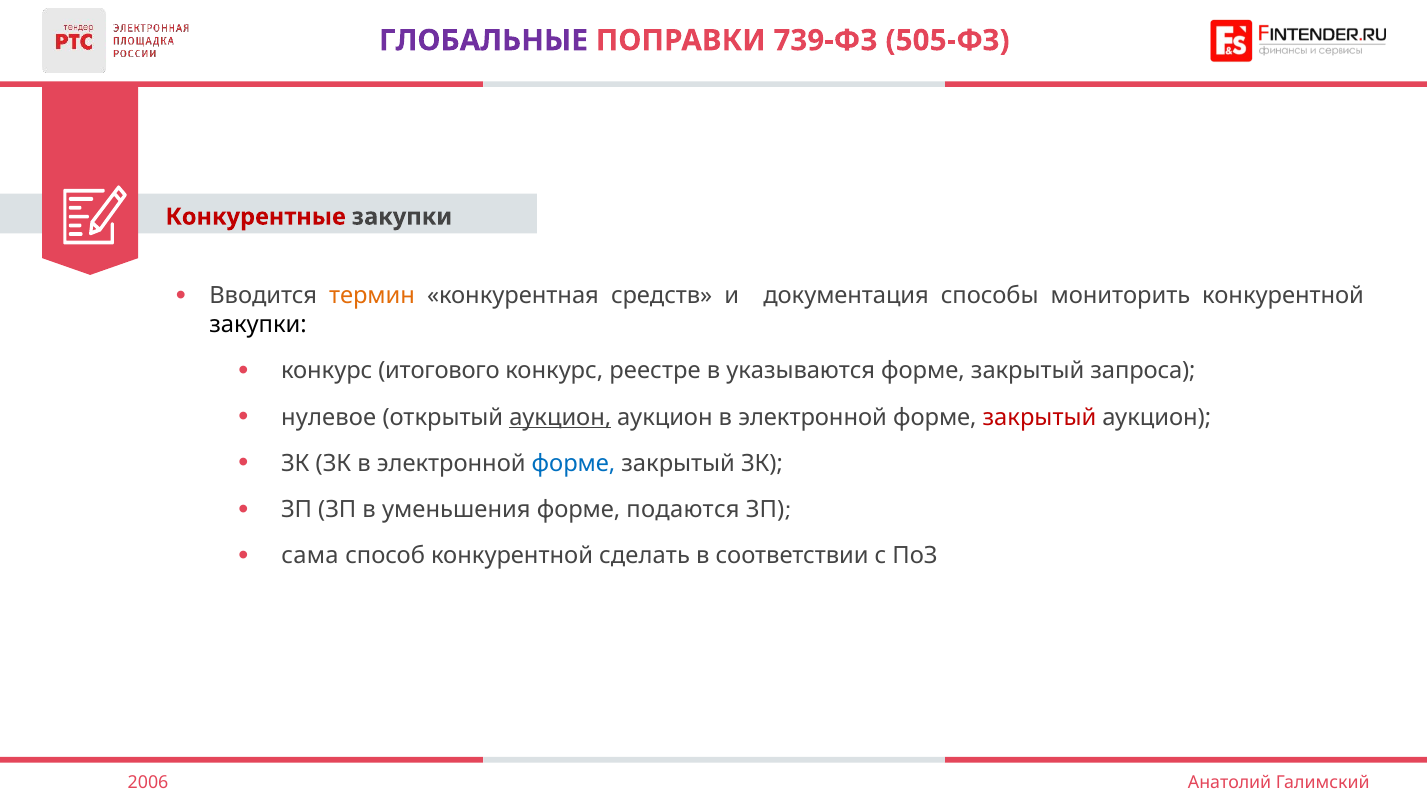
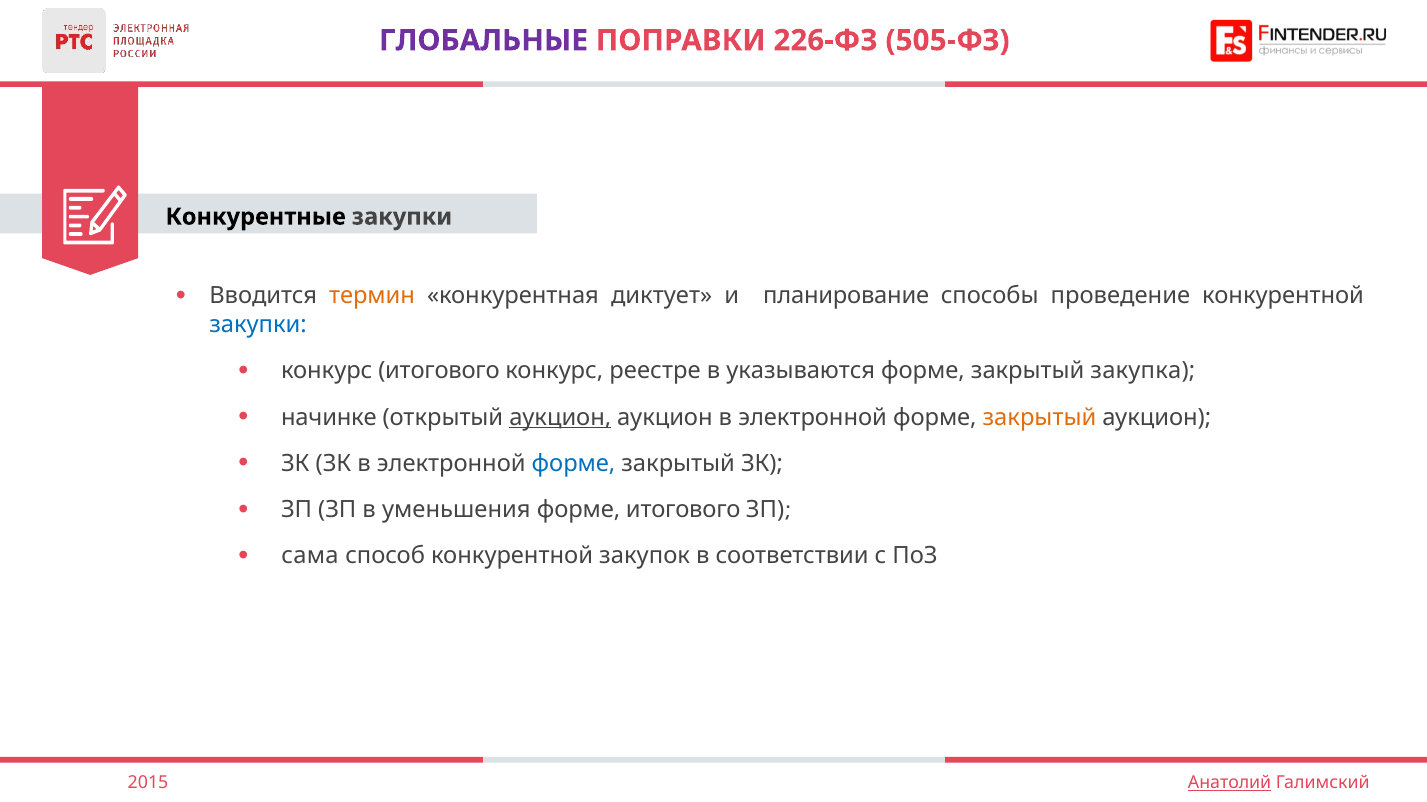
739-ФЗ: 739-ФЗ -> 226-ФЗ (826, 40)
Конкурентные colour: red -> black (256, 217)
средств: средств -> диктует (662, 296)
документация: документация -> планирование (846, 296)
мониторить: мониторить -> проведение (1120, 296)
закупки colour: black -> blue (258, 325)
запроса: запроса -> закупка (1143, 371)
нулевое: нулевое -> начинке (329, 418)
закрытый colour: red -> orange (1039, 418)
форме подаются: подаются -> итогового (683, 510)
сделать: сделать -> закупок (645, 557)
2006: 2006 -> 2015 (148, 783)
Анатолий underline: none -> present (1230, 783)
